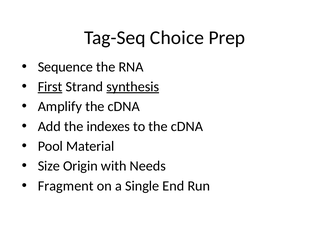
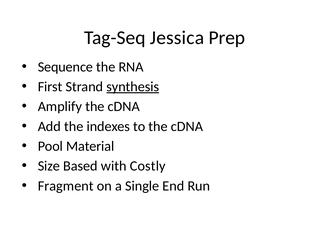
Choice: Choice -> Jessica (177, 38)
First underline: present -> none (50, 87)
Origin: Origin -> Based (80, 166)
Needs: Needs -> Costly (148, 166)
